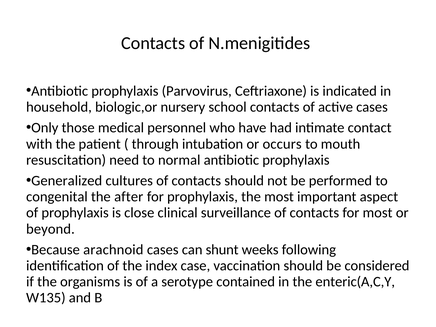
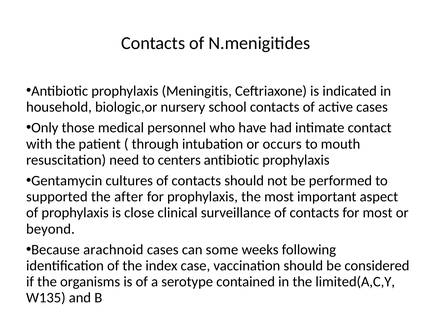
Parvovirus: Parvovirus -> Meningitis (197, 91)
normal: normal -> centers (179, 160)
Generalized: Generalized -> Gentamycin (67, 181)
congenital: congenital -> supported (57, 197)
shunt: shunt -> some (222, 250)
enteric(A,C,Y: enteric(A,C,Y -> limited(A,C,Y (355, 282)
